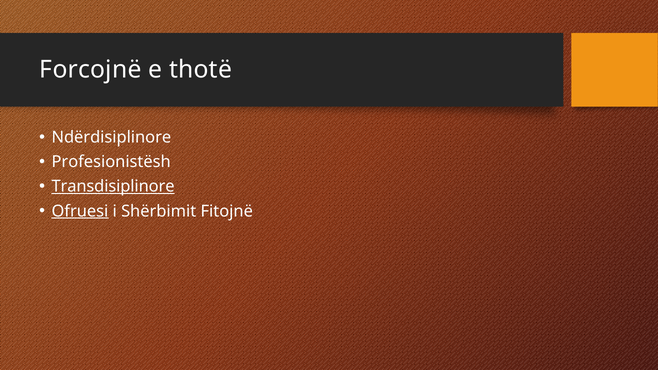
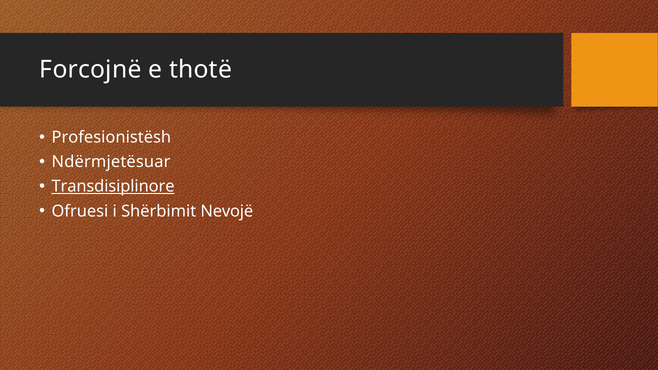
Ndërdisiplinore: Ndërdisiplinore -> Profesionistësh (111, 137)
Profesionistësh: Profesionistësh -> Ndërmjetësuar (111, 162)
Ofruesi underline: present -> none (80, 211)
Fitojnë: Fitojnë -> Nevojë (227, 211)
